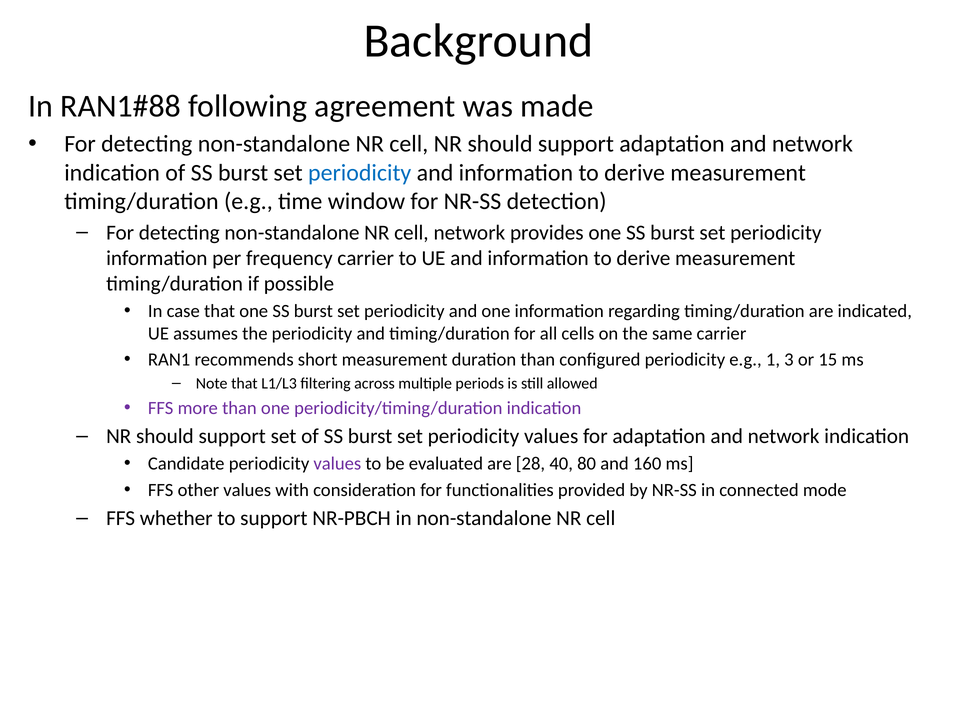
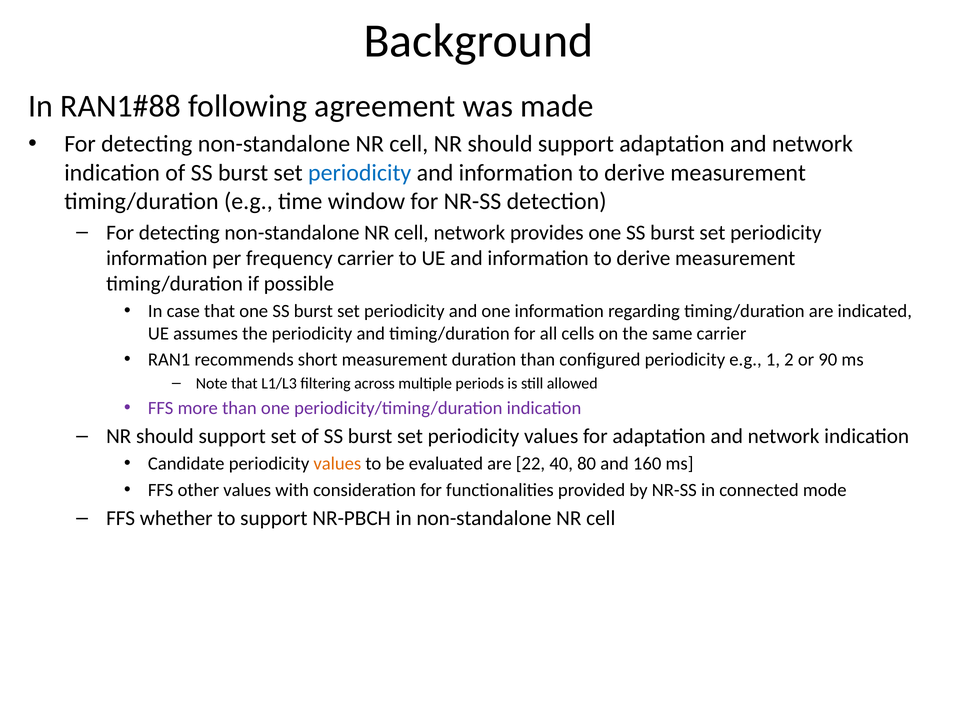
3: 3 -> 2 (789, 359)
15: 15 -> 90 (828, 359)
values colour: purple -> orange (337, 464)
28: 28 -> 22 (530, 464)
